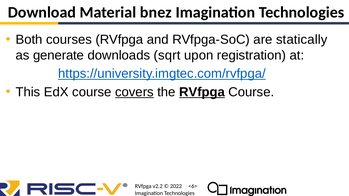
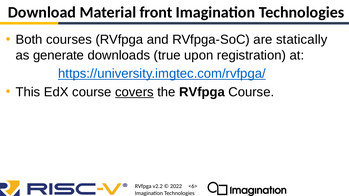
bnez: bnez -> front (156, 12)
sqrt: sqrt -> true (167, 55)
RVfpga underline: present -> none (202, 92)
